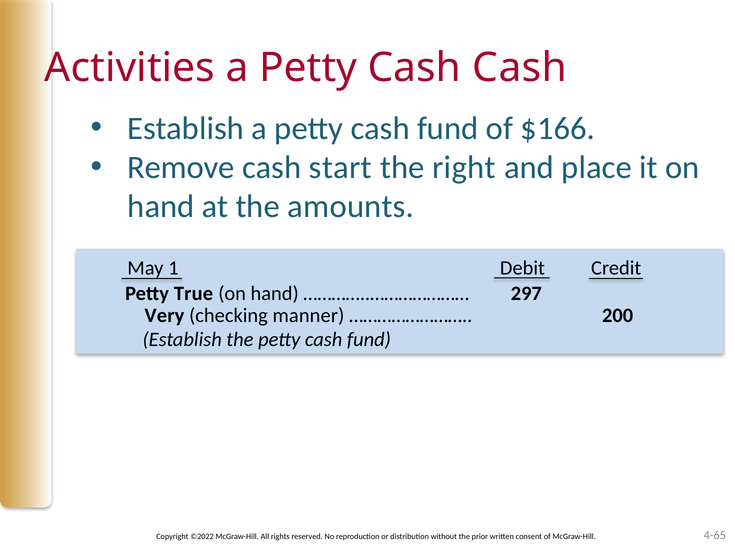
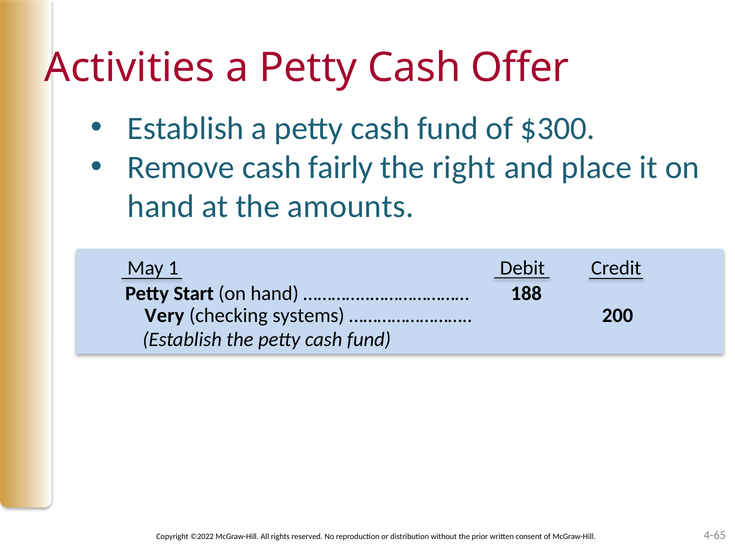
Cash Cash: Cash -> Offer (520, 68)
$166: $166 -> $300 (558, 128)
start: start -> fairly (341, 168)
True: True -> Start (194, 294)
297: 297 -> 188 (526, 294)
manner: manner -> systems (309, 316)
